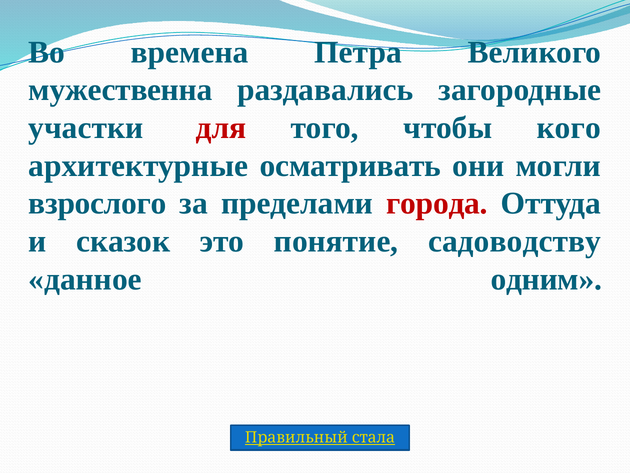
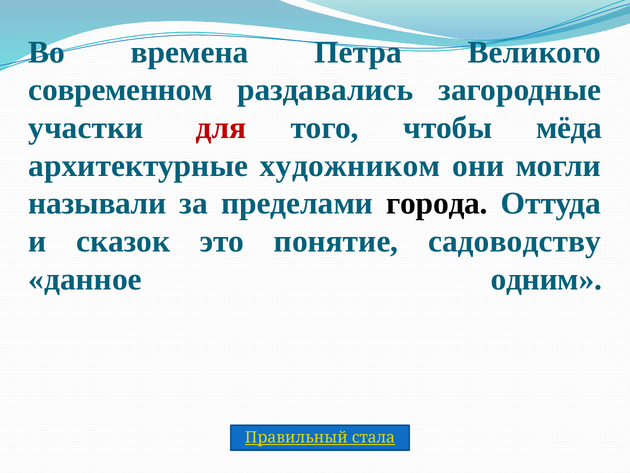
мужественна: мужественна -> современном (121, 90)
кого: кого -> мёда (569, 128)
осматривать: осматривать -> художником (350, 165)
взрослого: взрослого -> называли (97, 203)
города colour: red -> black (437, 203)
